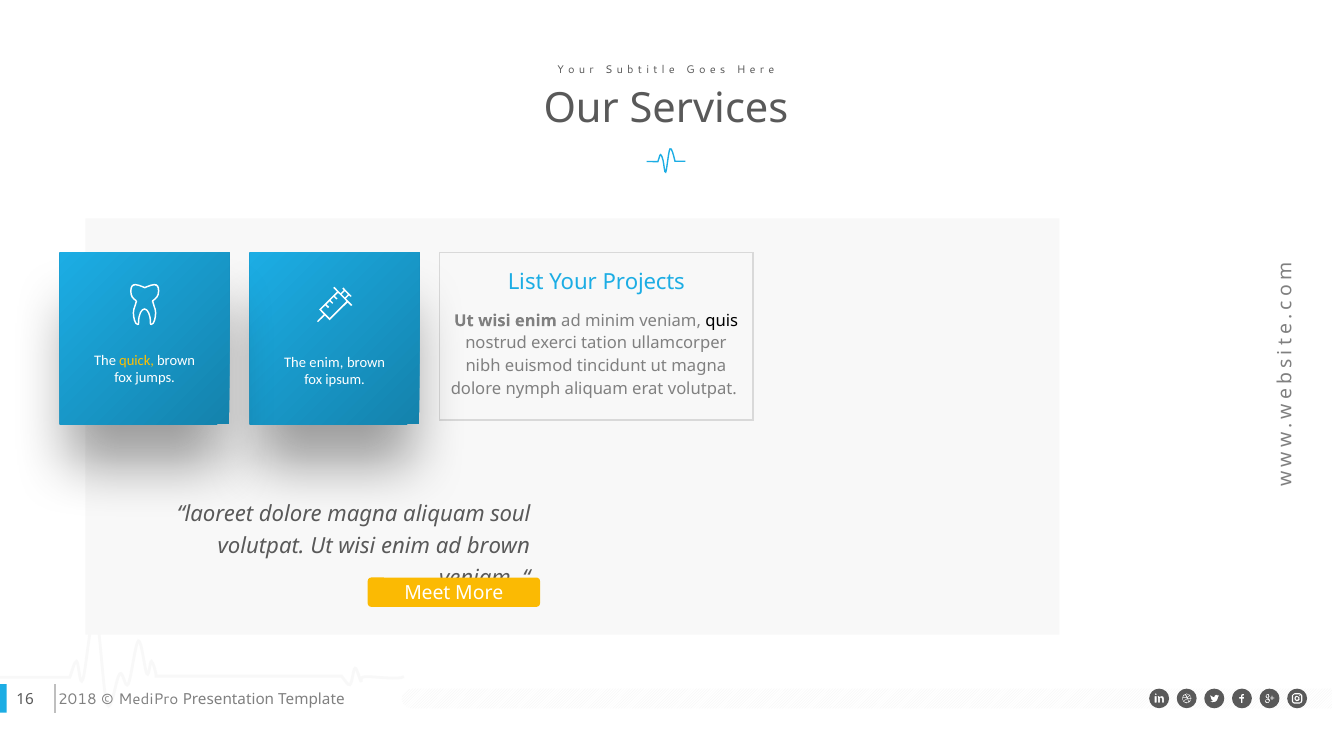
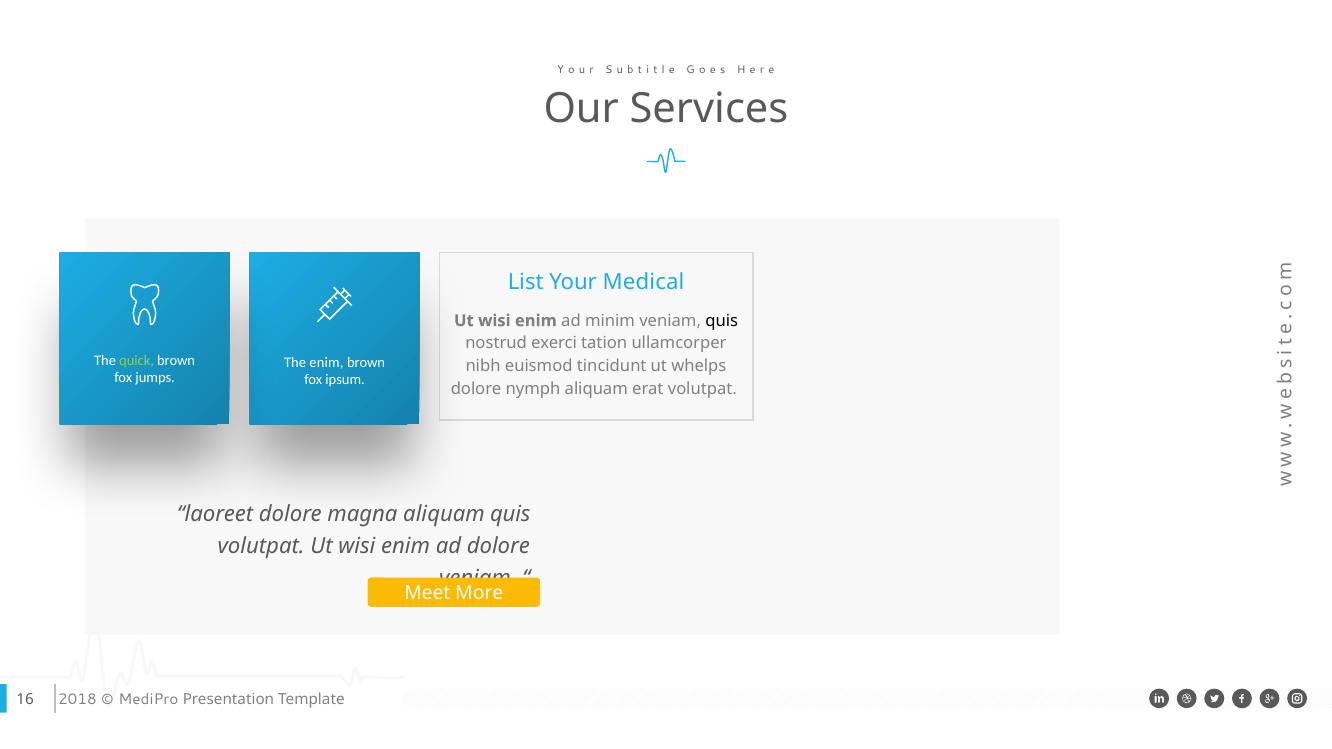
Projects: Projects -> Medical (644, 282)
quick colour: yellow -> light green (137, 360)
ut magna: magna -> whelps (699, 366)
aliquam soul: soul -> quis (510, 514)
ad brown: brown -> dolore (498, 546)
